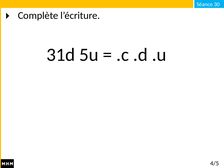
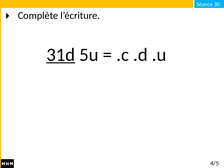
31d underline: none -> present (61, 55)
